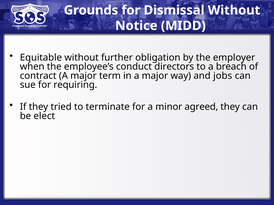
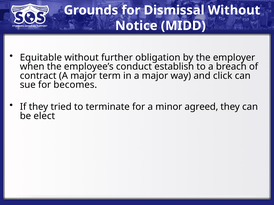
directors: directors -> establish (174, 67)
jobs: jobs -> click (223, 76)
requiring: requiring -> becomes (75, 85)
